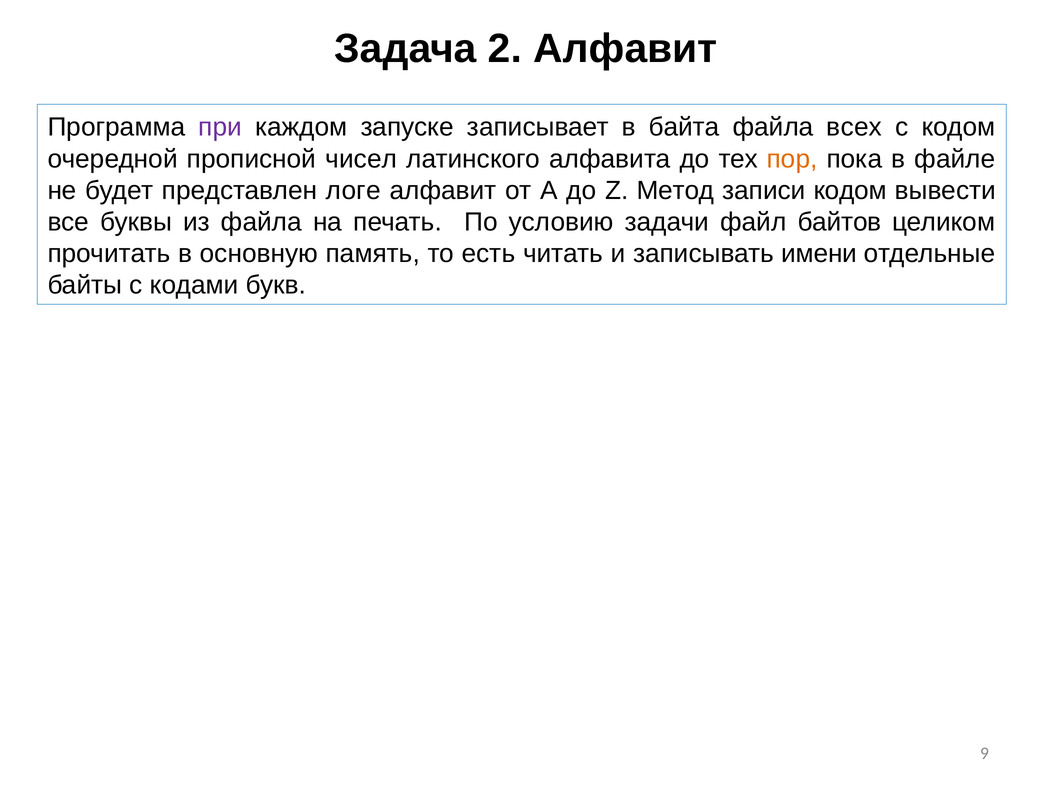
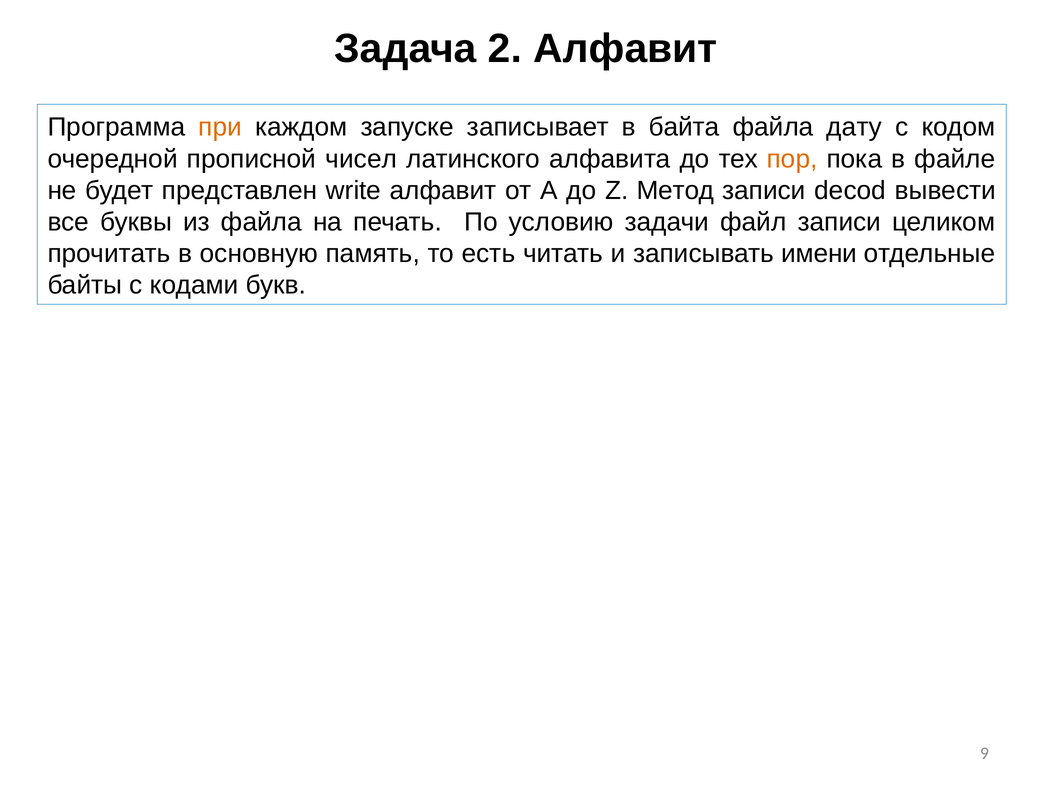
при colour: purple -> orange (220, 127)
всех: всех -> дату (854, 127)
логе: логе -> write (354, 190)
записи кодом: кодом -> decod (850, 190)
файл байтов: байтов -> записи (839, 222)
